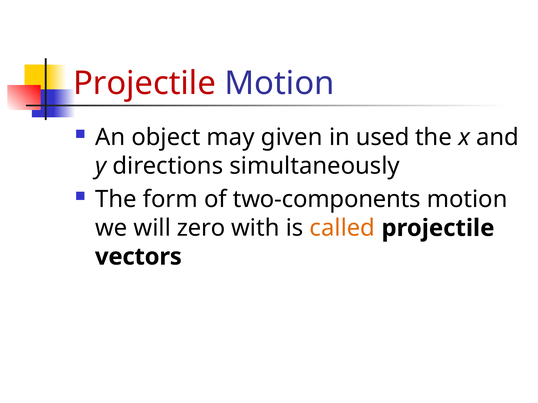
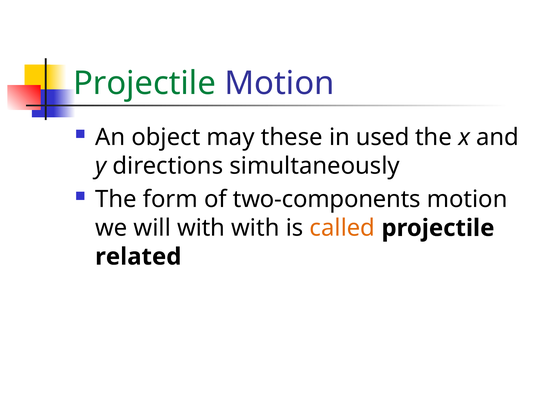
Projectile colour: red -> green (145, 83)
given: given -> these (292, 137)
will zero: zero -> with (201, 228)
vectors: vectors -> related (138, 257)
